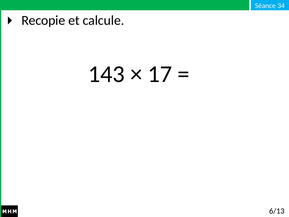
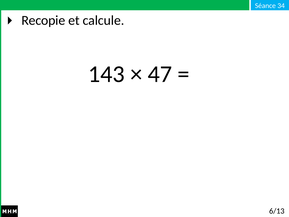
17: 17 -> 47 (160, 74)
